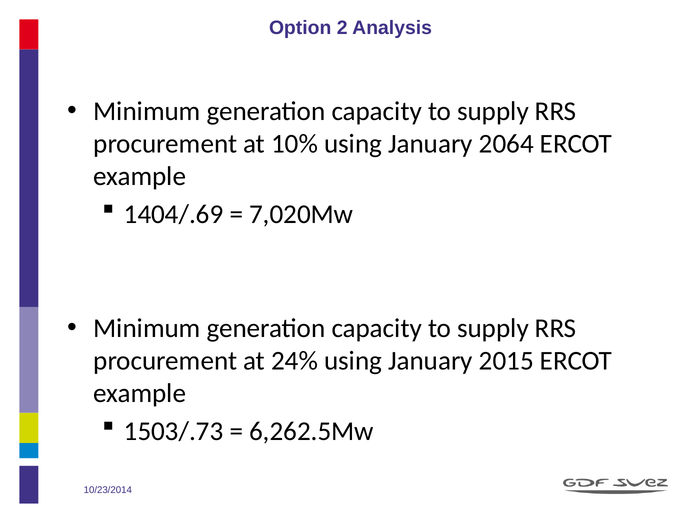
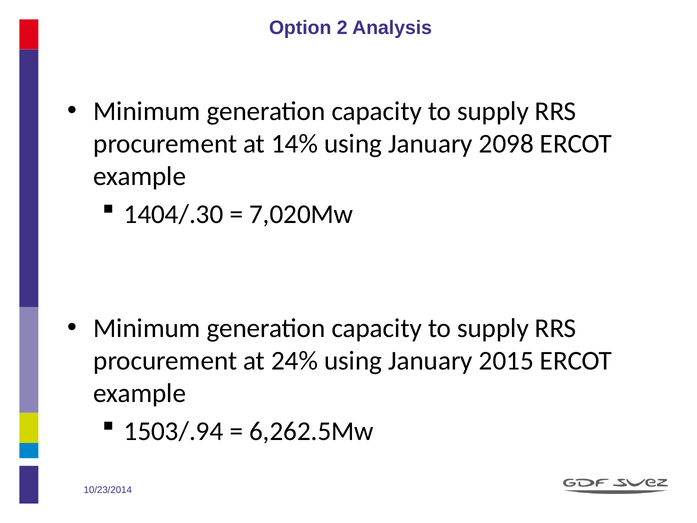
10%: 10% -> 14% (295, 144)
2064: 2064 -> 2098 (506, 144)
1404/.69: 1404/.69 -> 1404/.30 (174, 214)
1503/.73: 1503/.73 -> 1503/.94 (174, 431)
